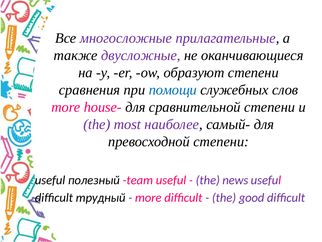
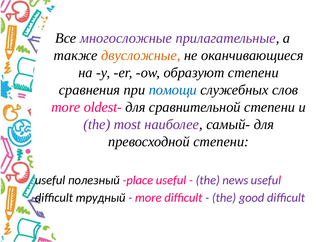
двусложные colour: purple -> orange (141, 55)
house-: house- -> oldest- (103, 107)
team: team -> place (138, 180)
